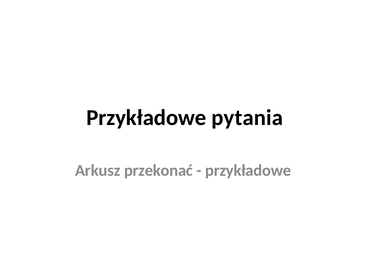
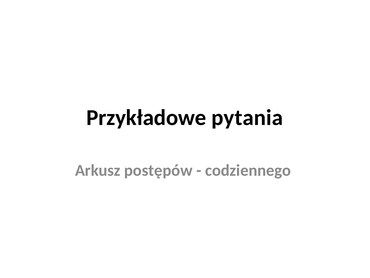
przekonać: przekonać -> postępów (158, 170)
przykładowe: przykładowe -> codziennego (248, 170)
